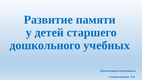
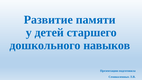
учебных: учебных -> навыков (107, 45)
